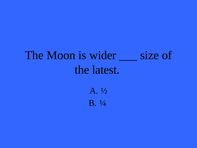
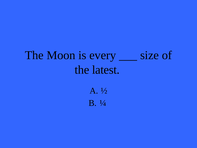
wider: wider -> every (103, 55)
